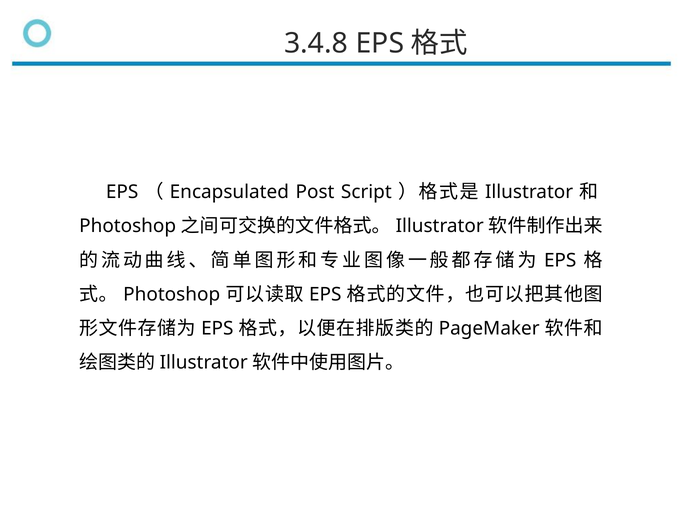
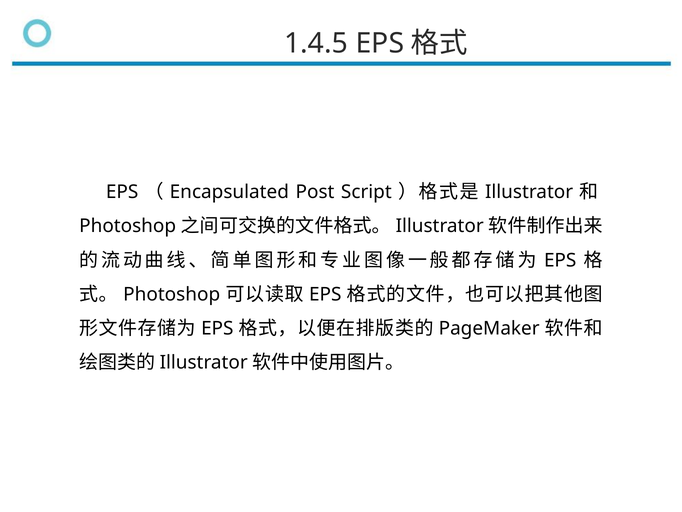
3.4.8: 3.4.8 -> 1.4.5 (316, 43)
